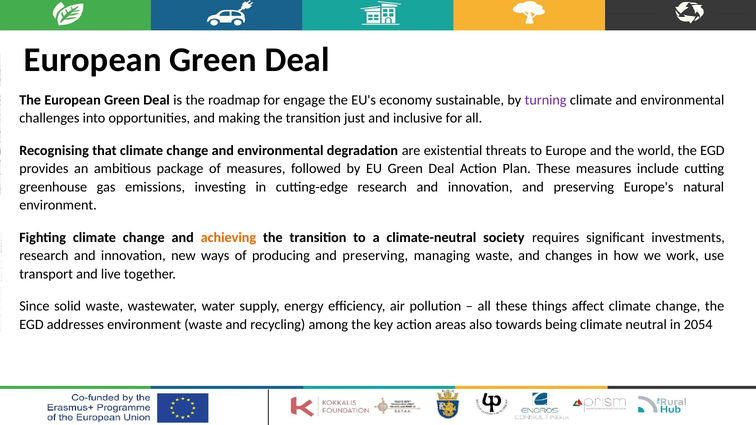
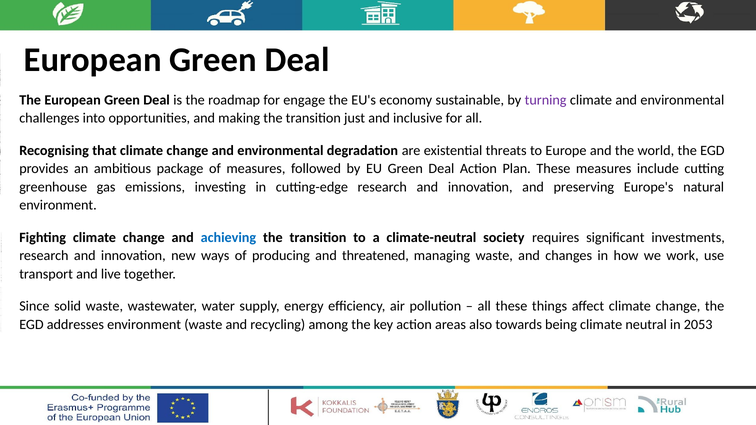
achieving colour: orange -> blue (228, 238)
producing and preserving: preserving -> threatened (375, 256)
2054: 2054 -> 2053 (698, 325)
